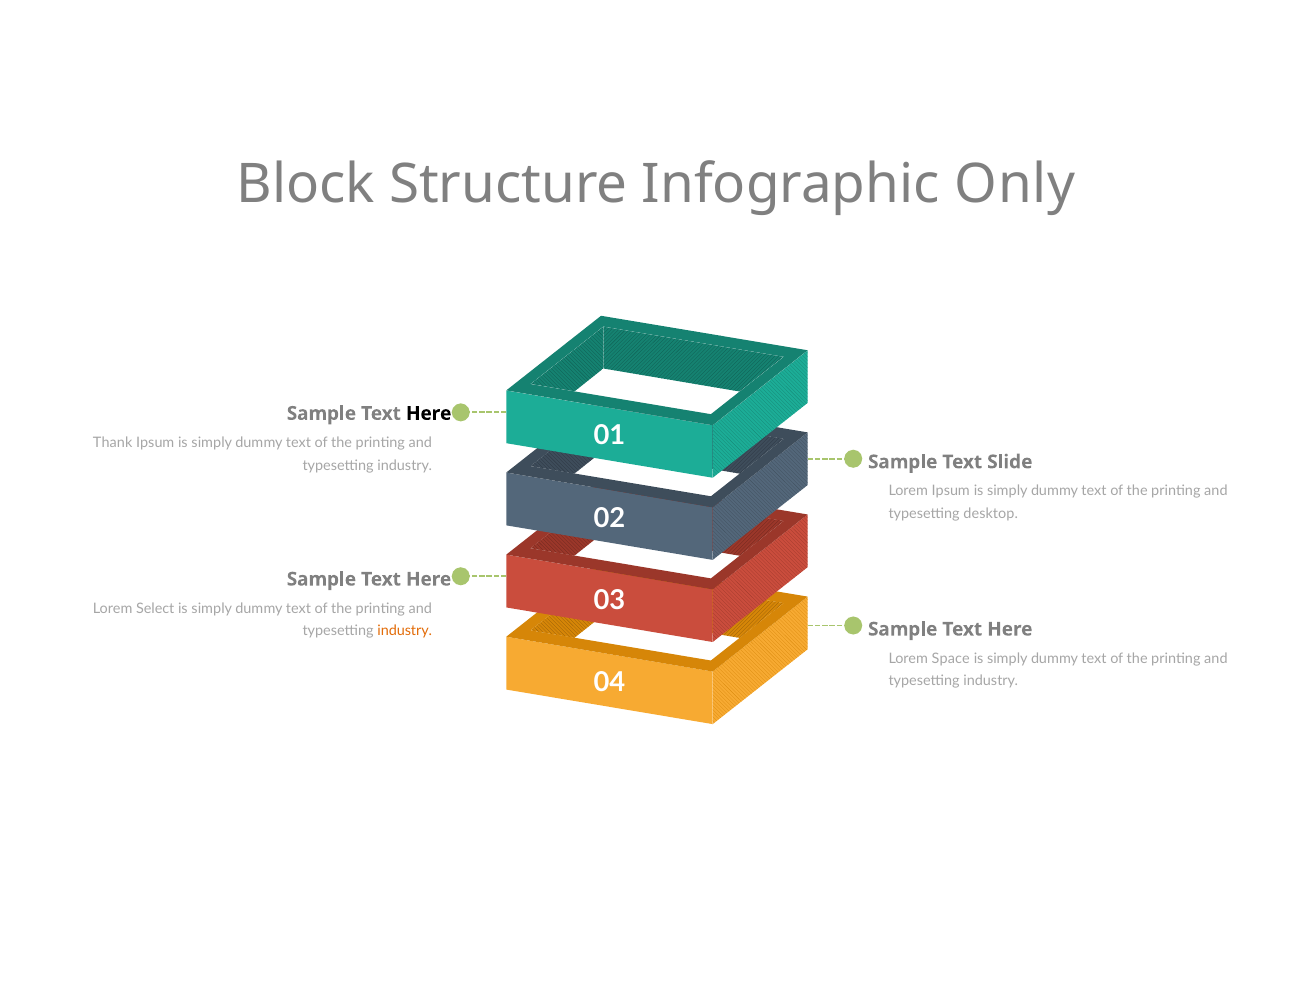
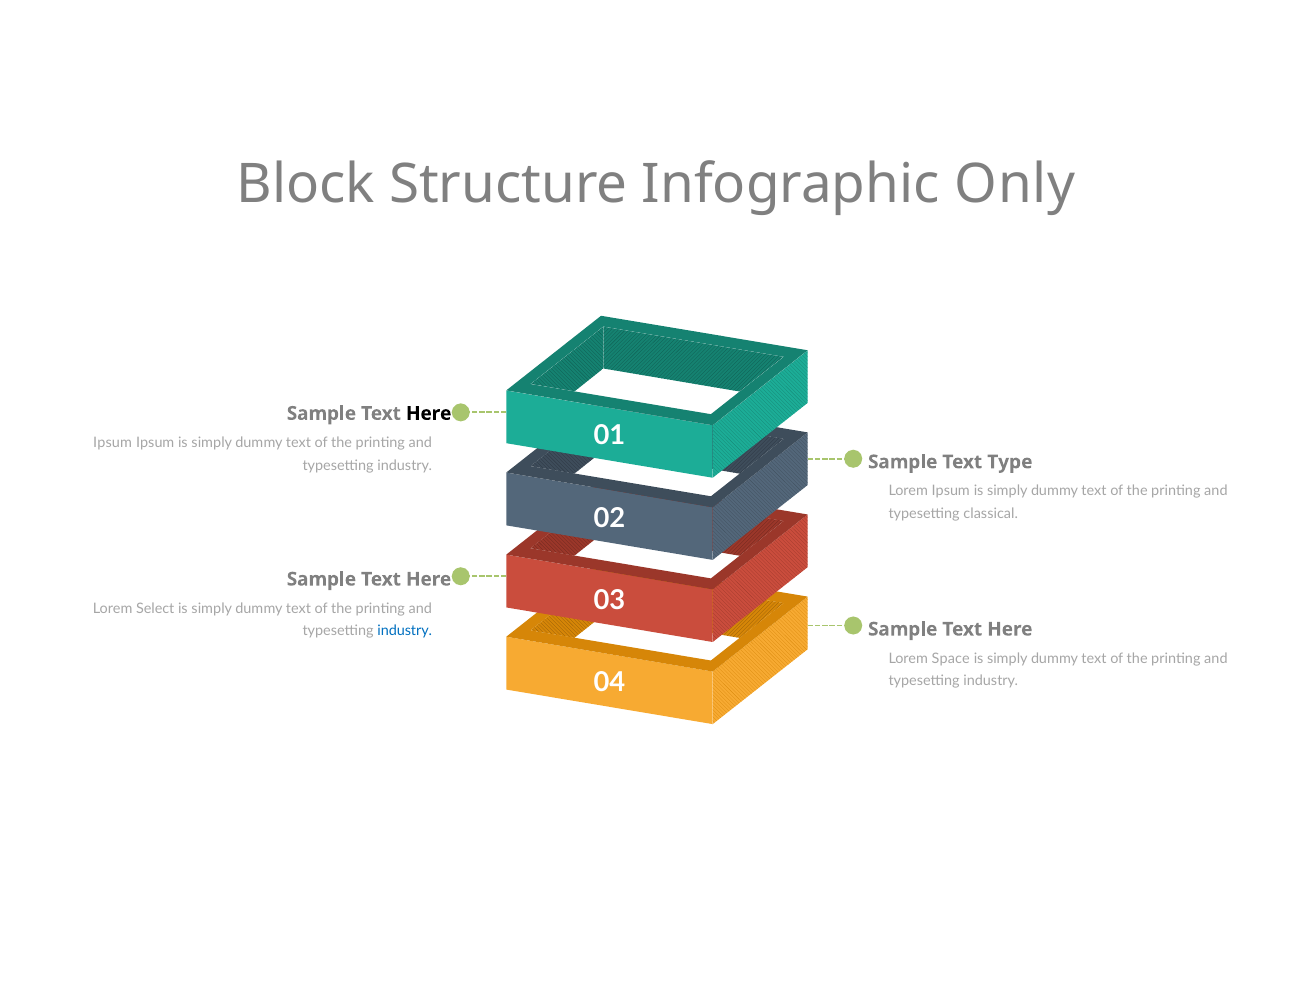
Thank: Thank -> Ipsum (113, 443)
Slide: Slide -> Type (1010, 462)
desktop: desktop -> classical (991, 514)
industry colour: orange -> blue (405, 631)
